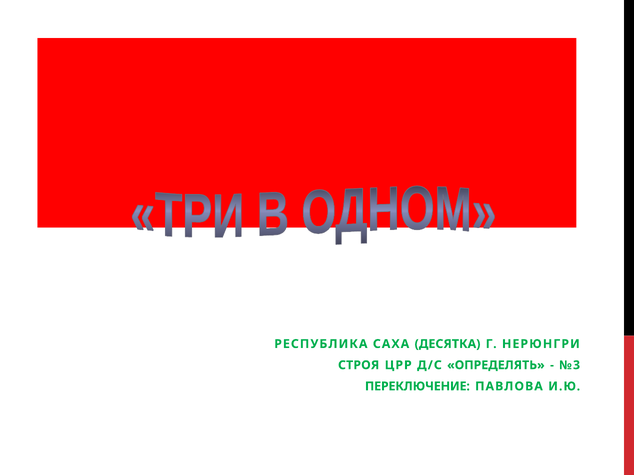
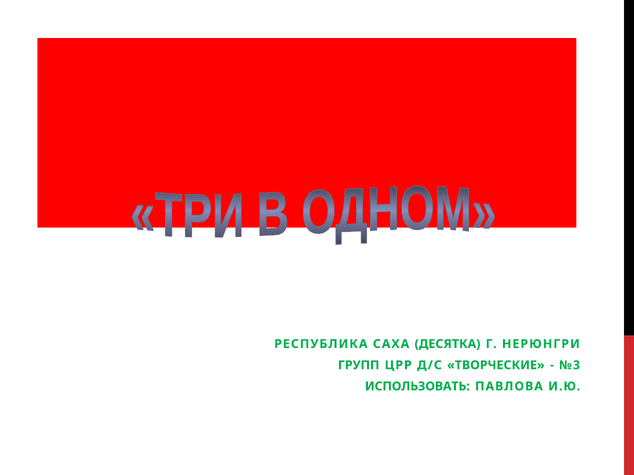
СТРОЯ: СТРОЯ -> ГРУПП (359, 365)
ОПРЕДЕЛЯТЬ: ОПРЕДЕЛЯТЬ -> ТВОРЧЕСКИЕ (496, 365)
ПЕРЕКЛЮЧЕНИЕ: ПЕРЕКЛЮЧЕНИЕ -> ИСПОЛЬЗОВАТЬ (417, 387)
